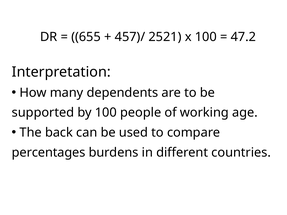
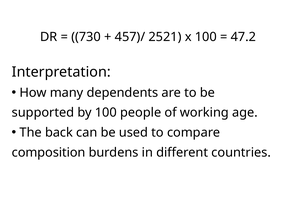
655: 655 -> 730 (86, 37)
percentages: percentages -> composition (49, 153)
